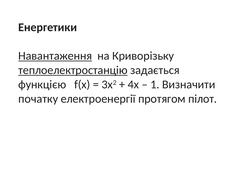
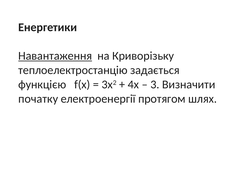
теплоелектростанцію underline: present -> none (73, 70)
1: 1 -> 3 (155, 85)
пілот: пілот -> шлях (203, 99)
